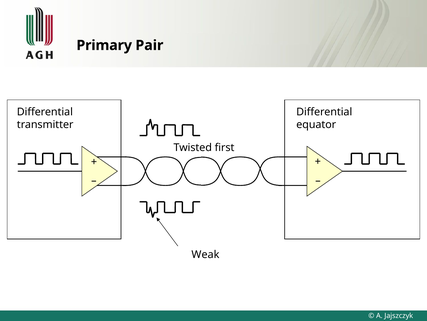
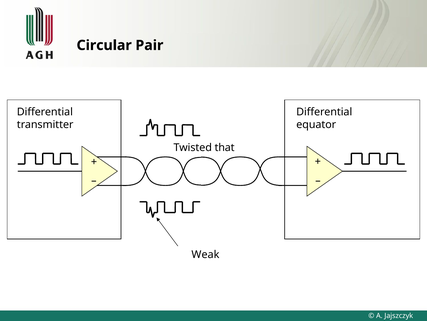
Primary: Primary -> Circular (104, 45)
first: first -> that (225, 147)
